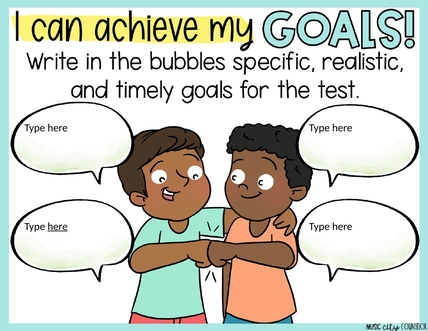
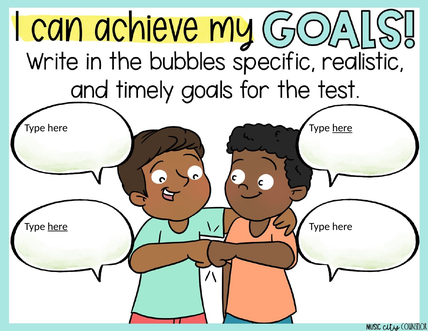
here underline: none -> present (342, 128)
